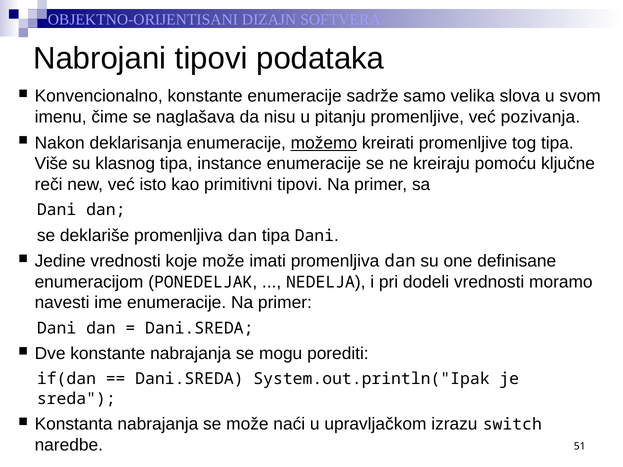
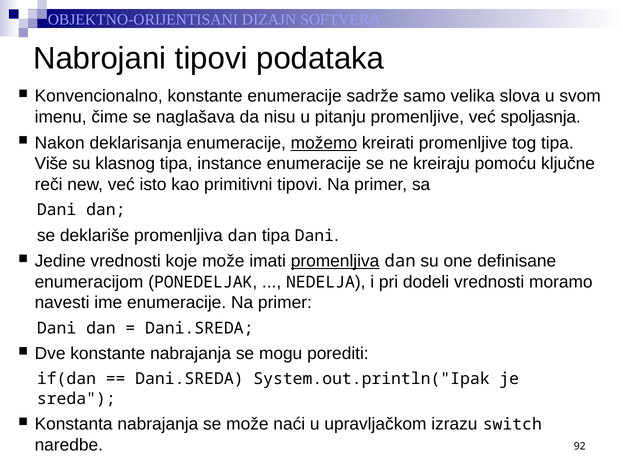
pozivanja: pozivanja -> spoljasnja (541, 117)
promenljiva underline: none -> present (335, 261)
51: 51 -> 92 (580, 447)
